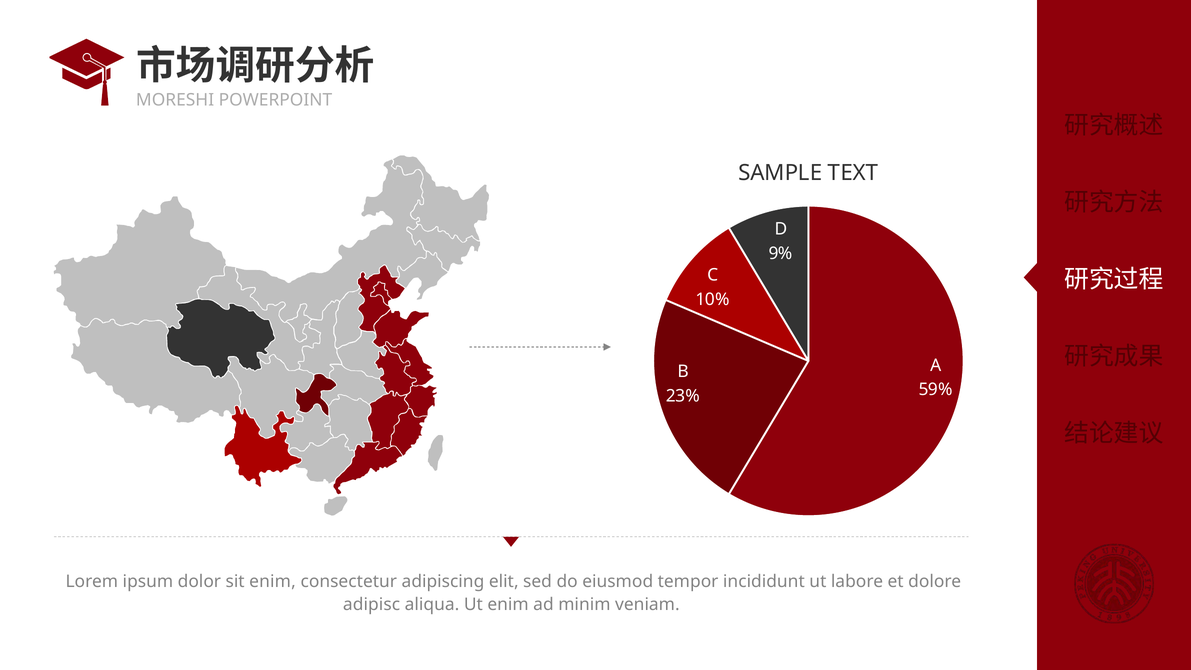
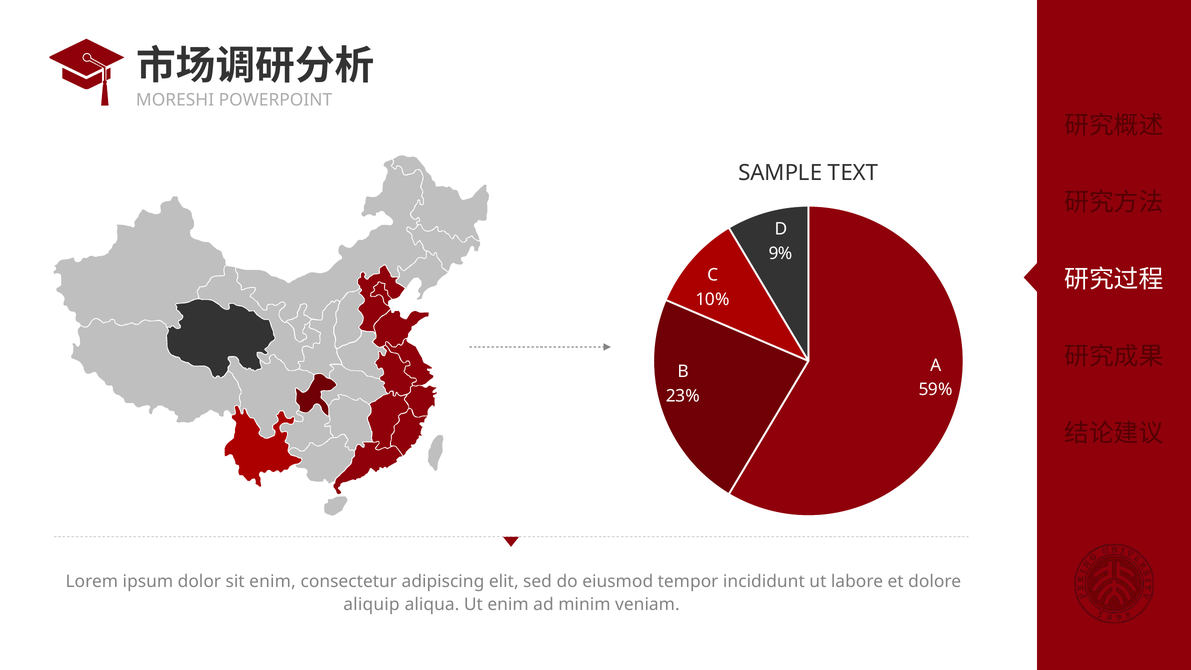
adipisc: adipisc -> aliquip (371, 604)
